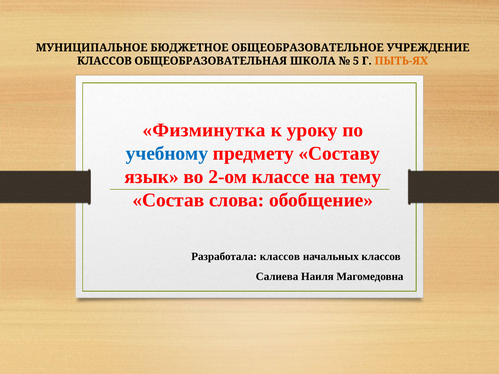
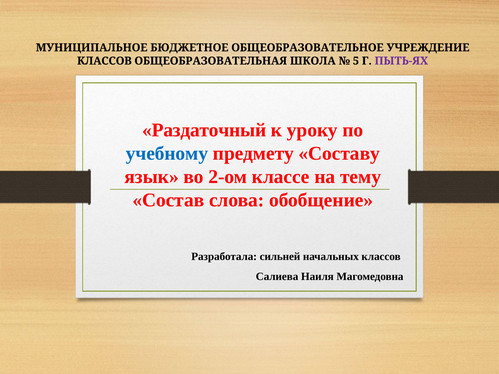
ПЫТЬ-ЯХ colour: orange -> purple (401, 61)
Физминутка: Физминутка -> Раздаточный (204, 130)
Разработала классов: классов -> сильней (280, 257)
